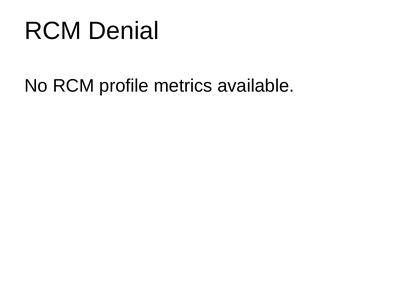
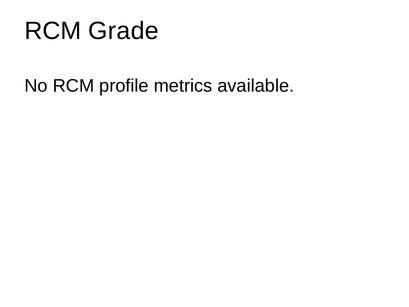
Denial: Denial -> Grade (124, 31)
